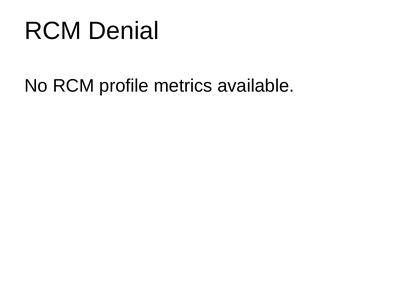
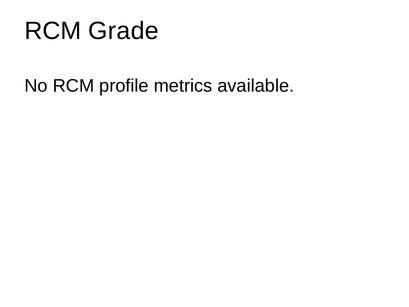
Denial: Denial -> Grade (124, 31)
